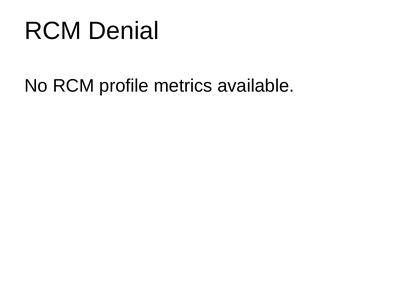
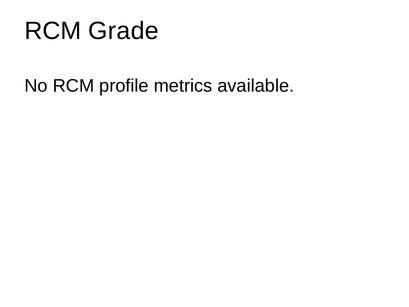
Denial: Denial -> Grade (124, 31)
